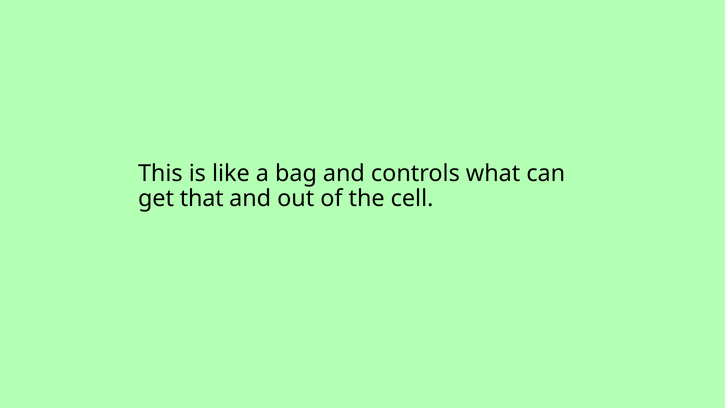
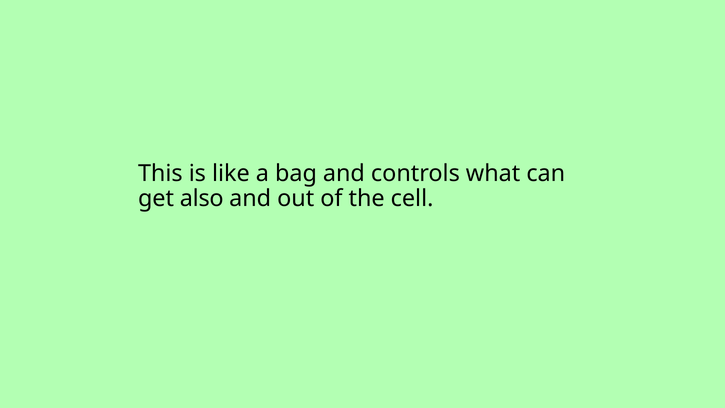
that: that -> also (202, 199)
